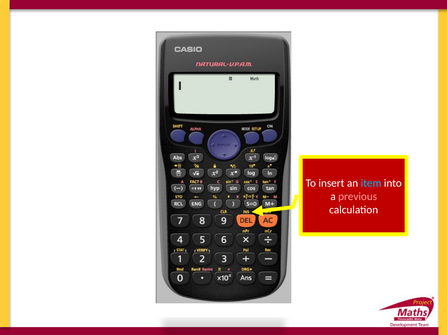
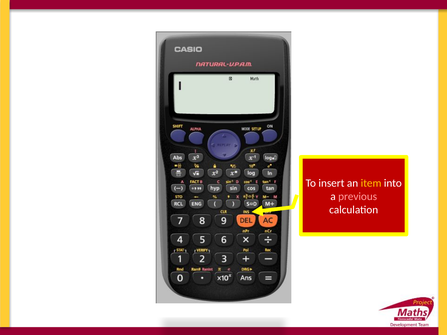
item colour: light blue -> yellow (371, 183)
